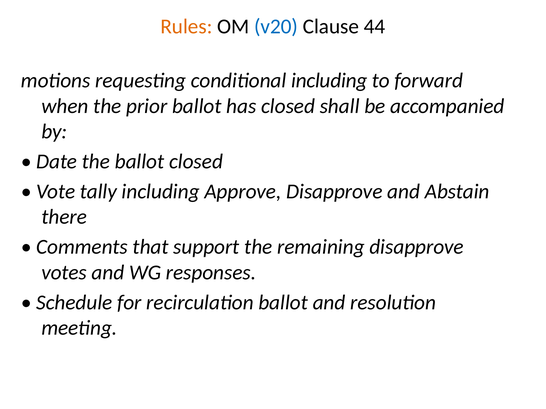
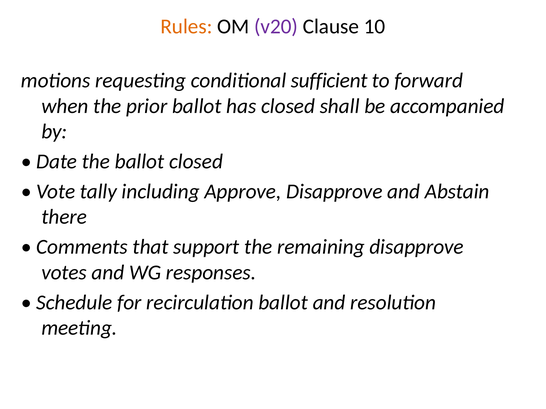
v20 colour: blue -> purple (276, 26)
44: 44 -> 10 (375, 26)
conditional including: including -> sufficient (329, 81)
